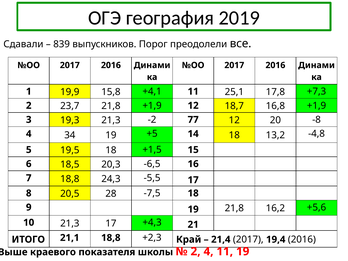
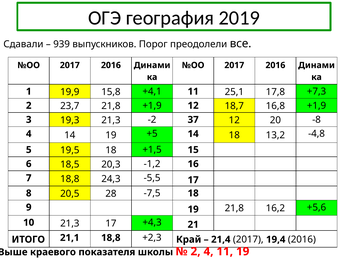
839: 839 -> 939 (62, 44)
77: 77 -> 37 (193, 120)
4 34: 34 -> 14 (70, 135)
-6,5: -6,5 -> -1,2 (152, 164)
